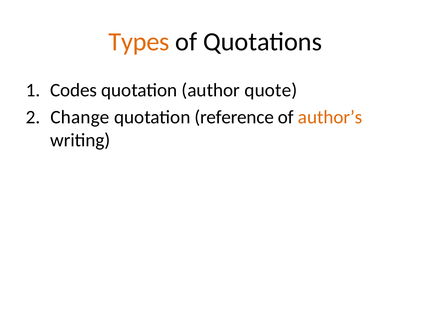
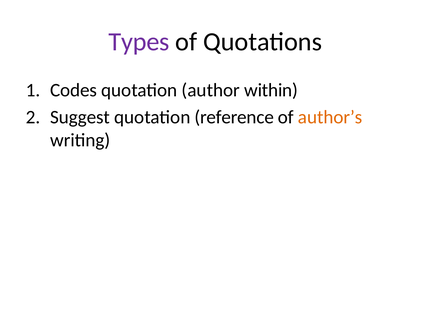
Types colour: orange -> purple (139, 42)
quote: quote -> within (271, 90)
Change: Change -> Suggest (80, 117)
